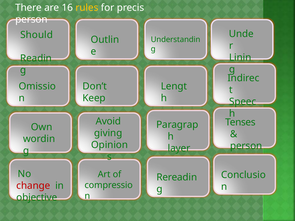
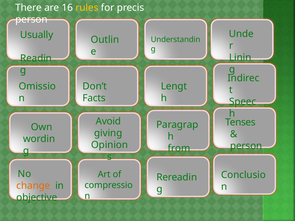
Should: Should -> Usually (37, 35)
Keep: Keep -> Facts (94, 98)
layer: layer -> from (179, 148)
change colour: red -> orange (33, 186)
